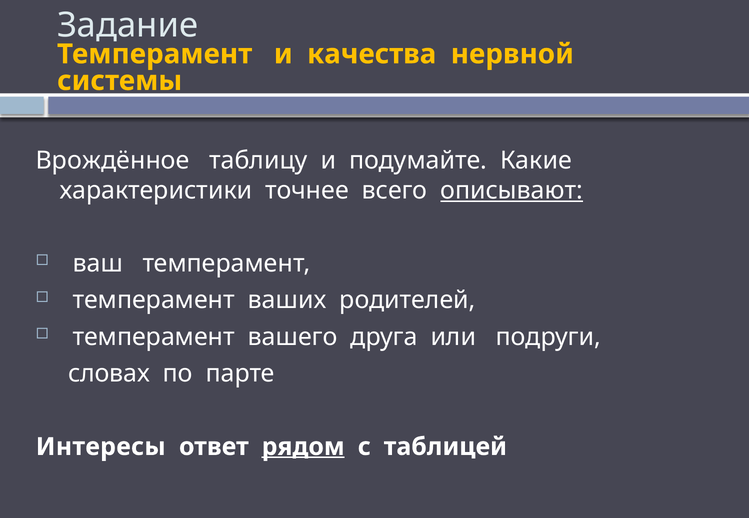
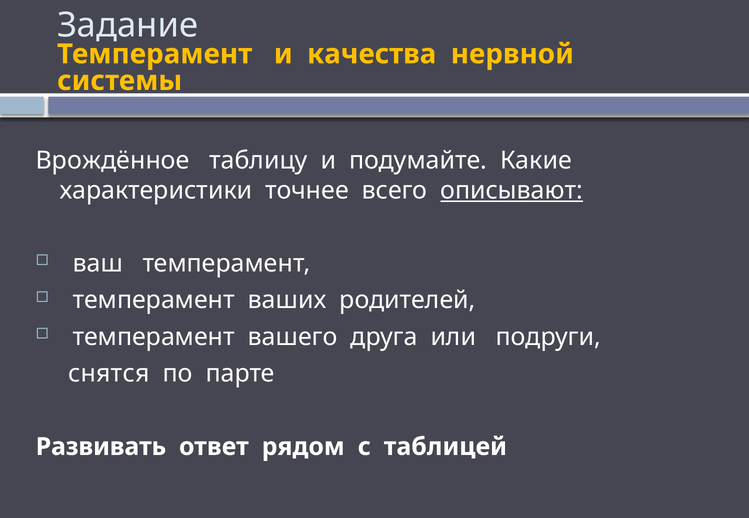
словах: словах -> снятся (109, 374)
Интересы: Интересы -> Развивать (101, 447)
рядом underline: present -> none (303, 447)
